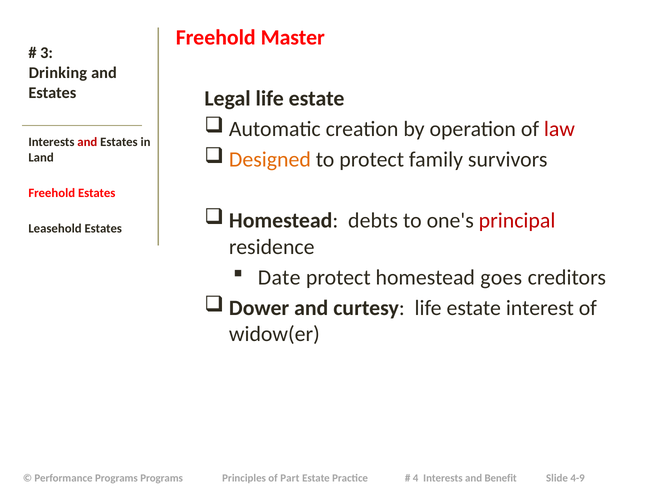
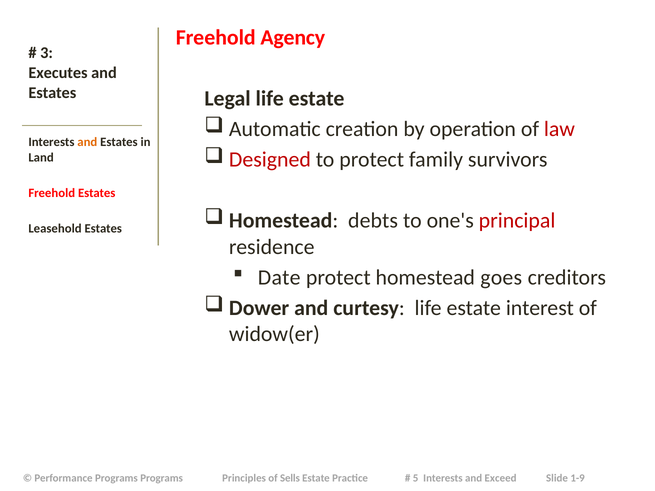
Master: Master -> Agency (293, 37)
Drinking: Drinking -> Executes (58, 73)
and colour: red -> orange (87, 142)
Designed colour: orange -> red (270, 160)
Part: Part -> Sells (290, 479)
4: 4 -> 5 (416, 479)
Benefit: Benefit -> Exceed (501, 479)
4-9: 4-9 -> 1-9 (578, 479)
